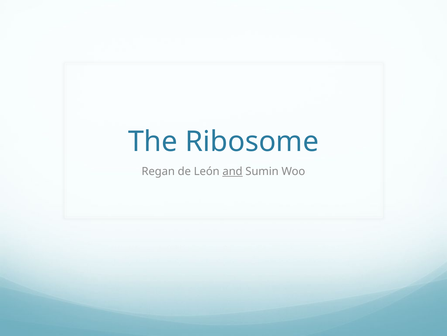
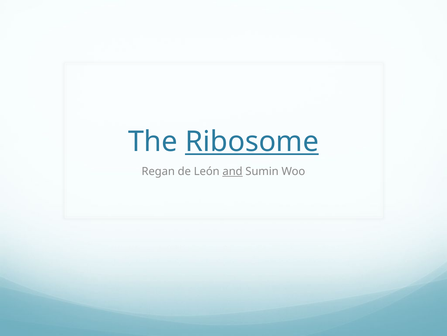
Ribosome underline: none -> present (252, 141)
